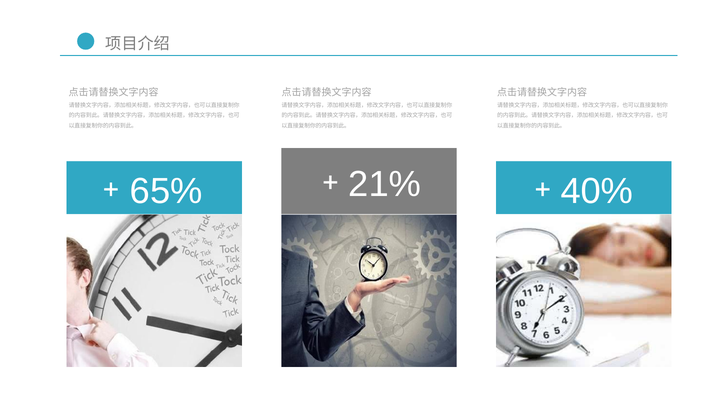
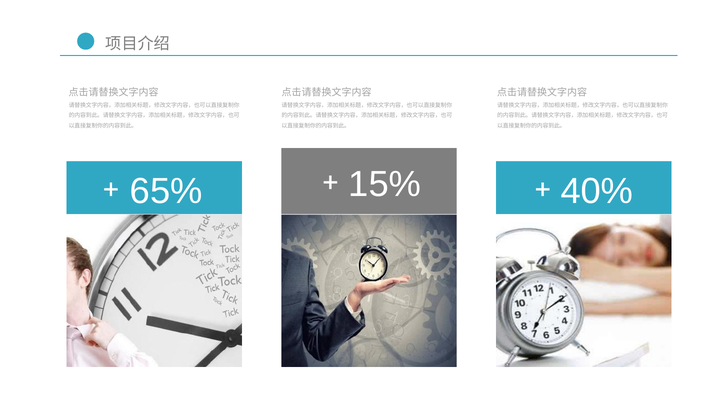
21%: 21% -> 15% (385, 184)
